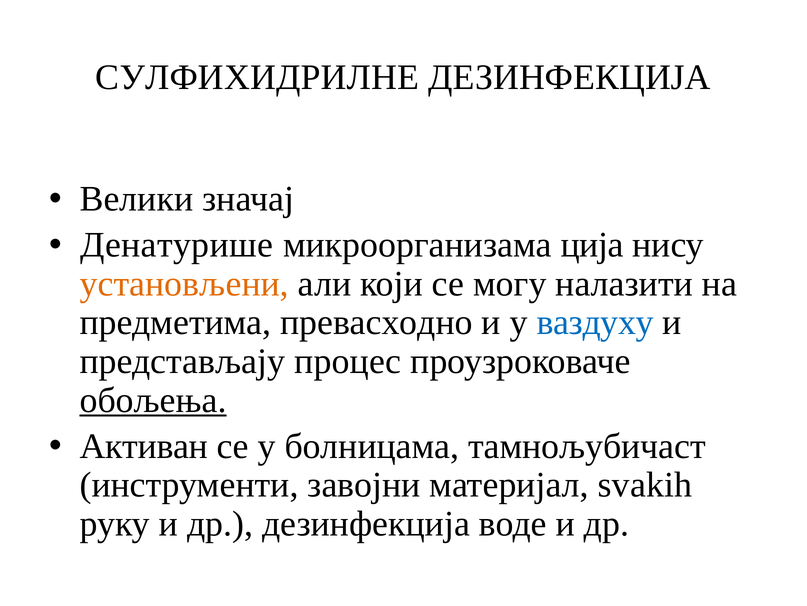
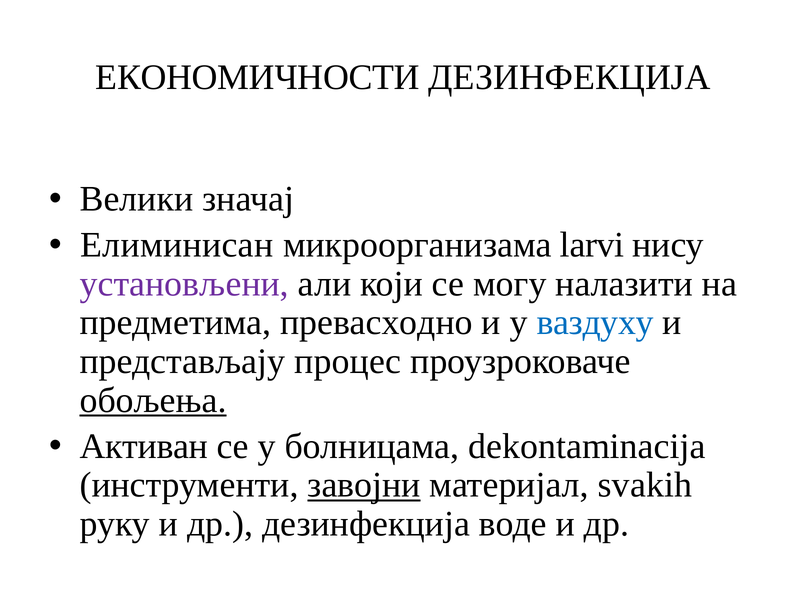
СУЛФИХИДРИЛНЕ: СУЛФИХИДРИЛНЕ -> ЕКОНОМИЧНОСТИ (258, 77)
Денатурише: Денатурише -> Елиминисан (177, 245)
ција: ција -> larvi (592, 245)
установљени colour: orange -> purple (184, 283)
тамнољубичаст: тамнољубичаст -> dekontaminacija (587, 446)
завојни underline: none -> present (364, 484)
